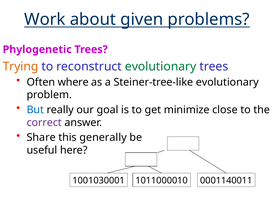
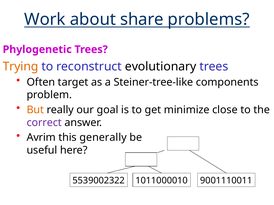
given: given -> share (142, 19)
evolutionary colour: green -> black (161, 67)
where: where -> target (73, 82)
Steiner-tree-like evolutionary: evolutionary -> components (227, 82)
But colour: blue -> orange (35, 110)
Share: Share -> Avrim (41, 138)
1001030001: 1001030001 -> 5539002322 (99, 181)
0001140011: 0001140011 -> 9001110011 (226, 181)
